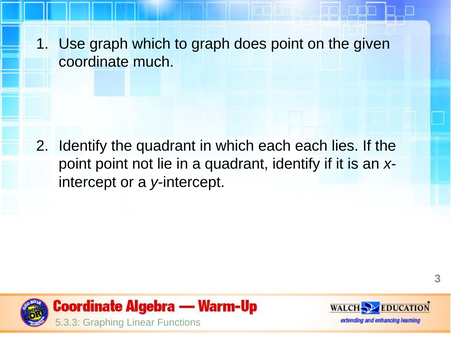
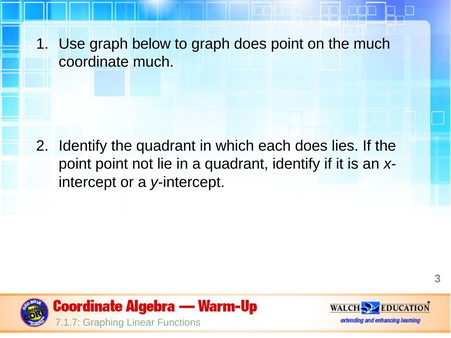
graph which: which -> below (151, 44)
the given: given -> much (372, 44)
each each: each -> does (311, 146)
5.3.3: 5.3.3 -> 7.1.7 (68, 323)
